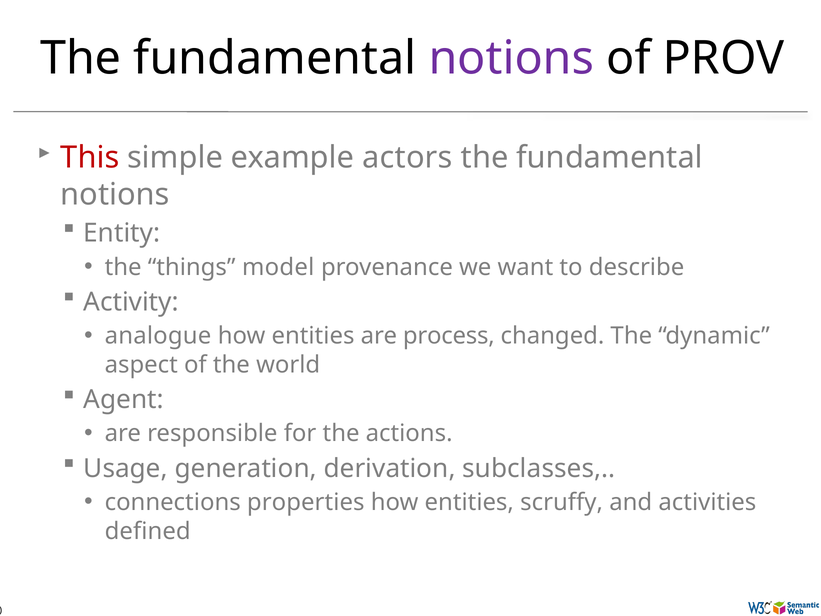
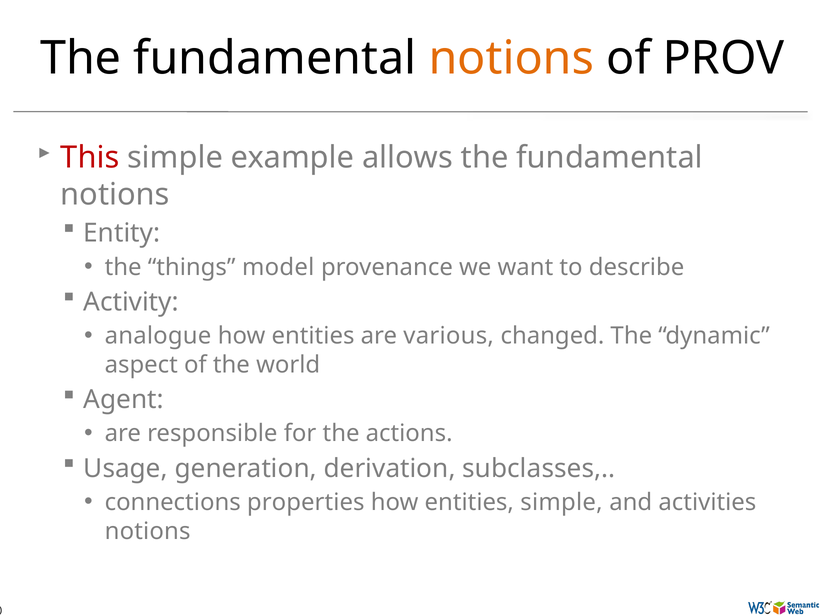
notions colour: purple -> orange (511, 58)
actors: actors -> allows (408, 158)
process: process -> various (449, 336)
entities scruffy: scruffy -> simple (561, 502)
defined: defined -> notions (148, 531)
